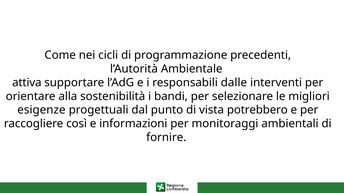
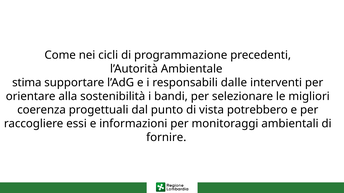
attiva: attiva -> stima (27, 83)
esigenze: esigenze -> coerenza (42, 110)
così: così -> essi (77, 124)
